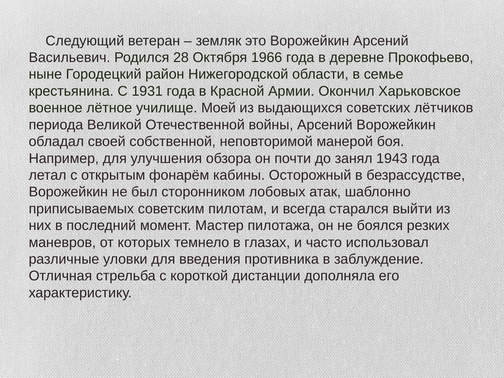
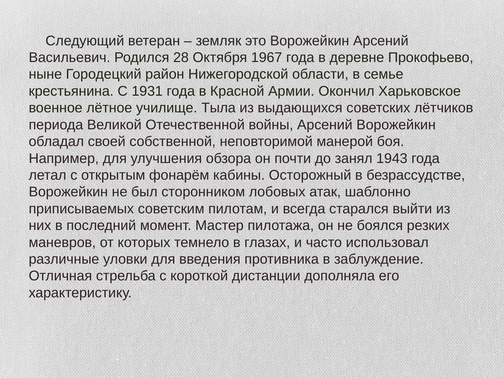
1966: 1966 -> 1967 (267, 58)
Моей: Моей -> Тыла (218, 108)
